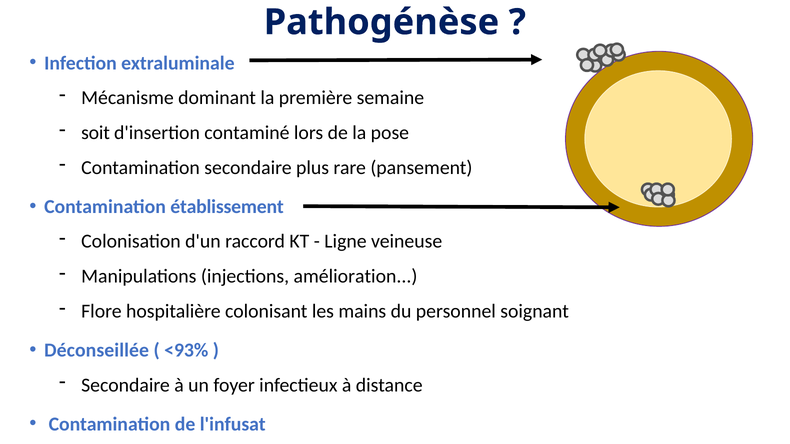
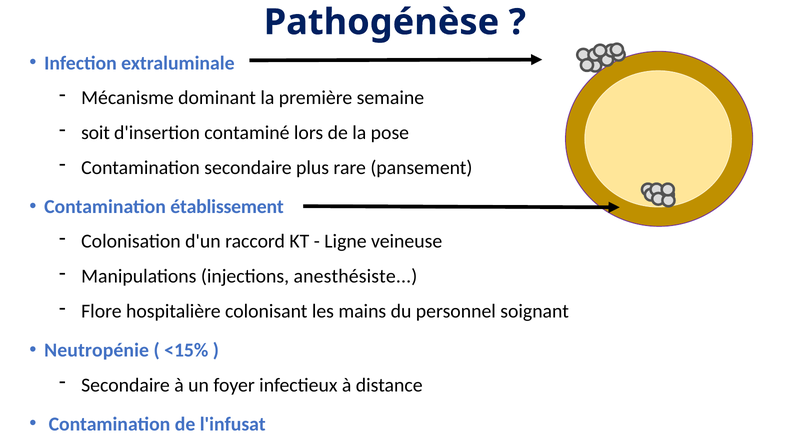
amélioration: amélioration -> anesthésiste (355, 277)
Déconseillée: Déconseillée -> Neutropénie (97, 350)
<93%: <93% -> <15% (186, 350)
